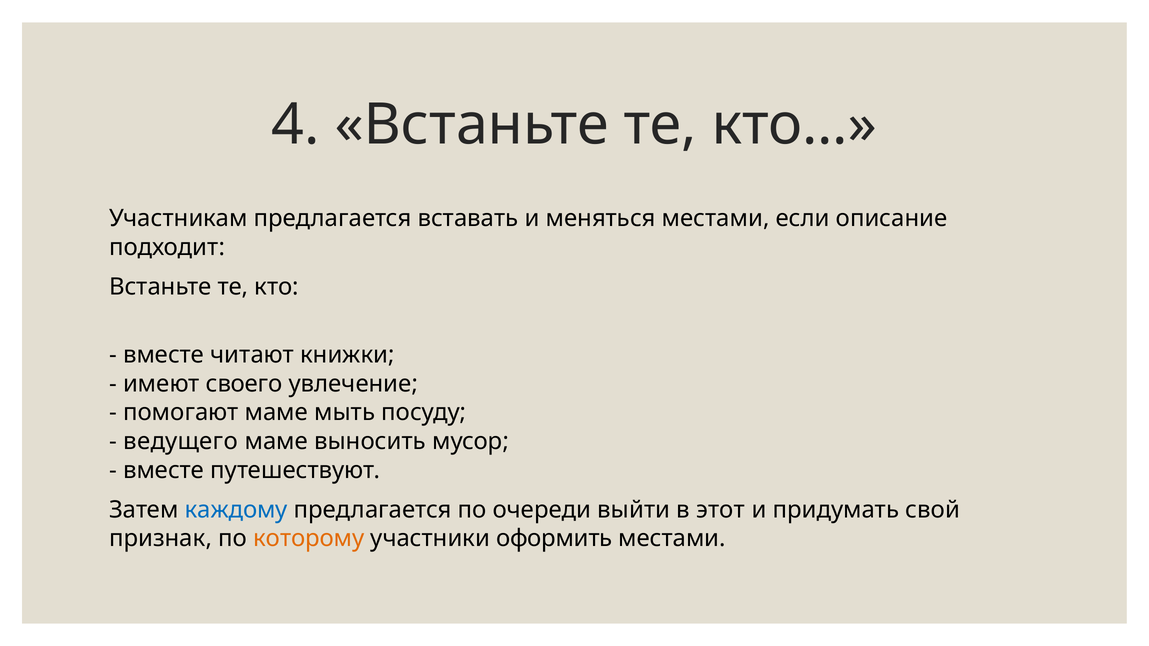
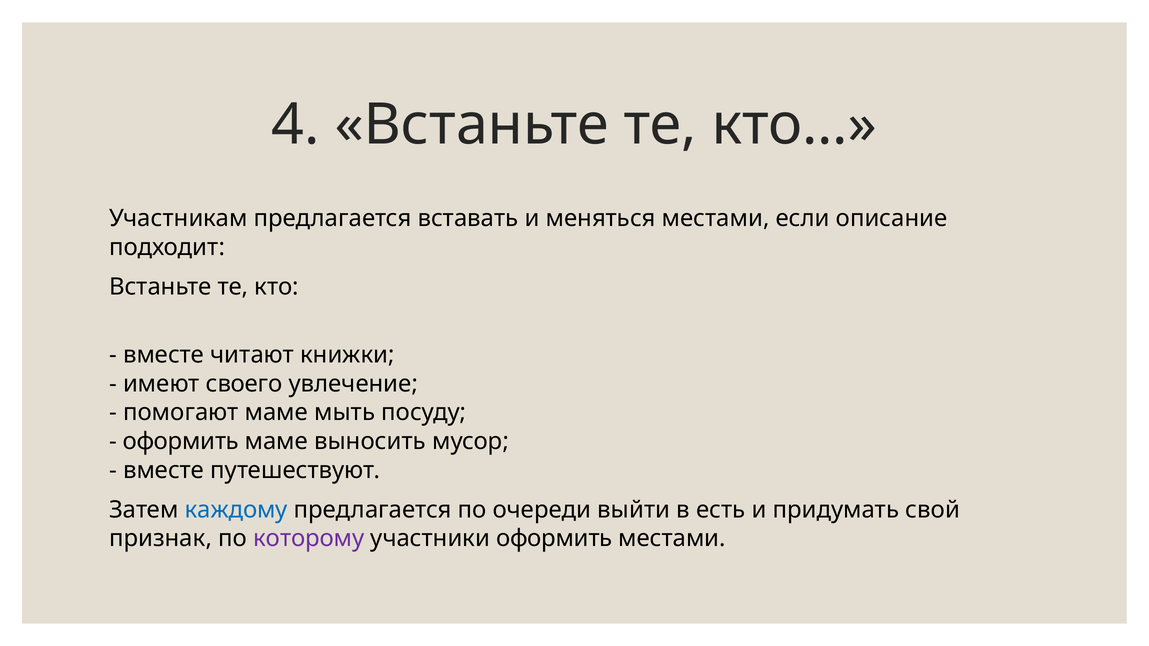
ведущего: ведущего -> оформить (181, 442)
этот: этот -> есть (721, 510)
которому colour: orange -> purple (309, 539)
